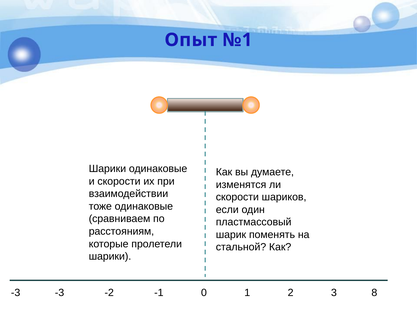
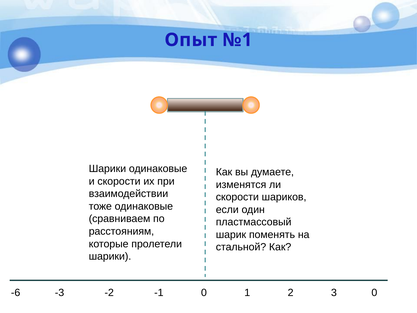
-3: -3 -> -6 (16, 292)
3 8: 8 -> 0 (374, 292)
